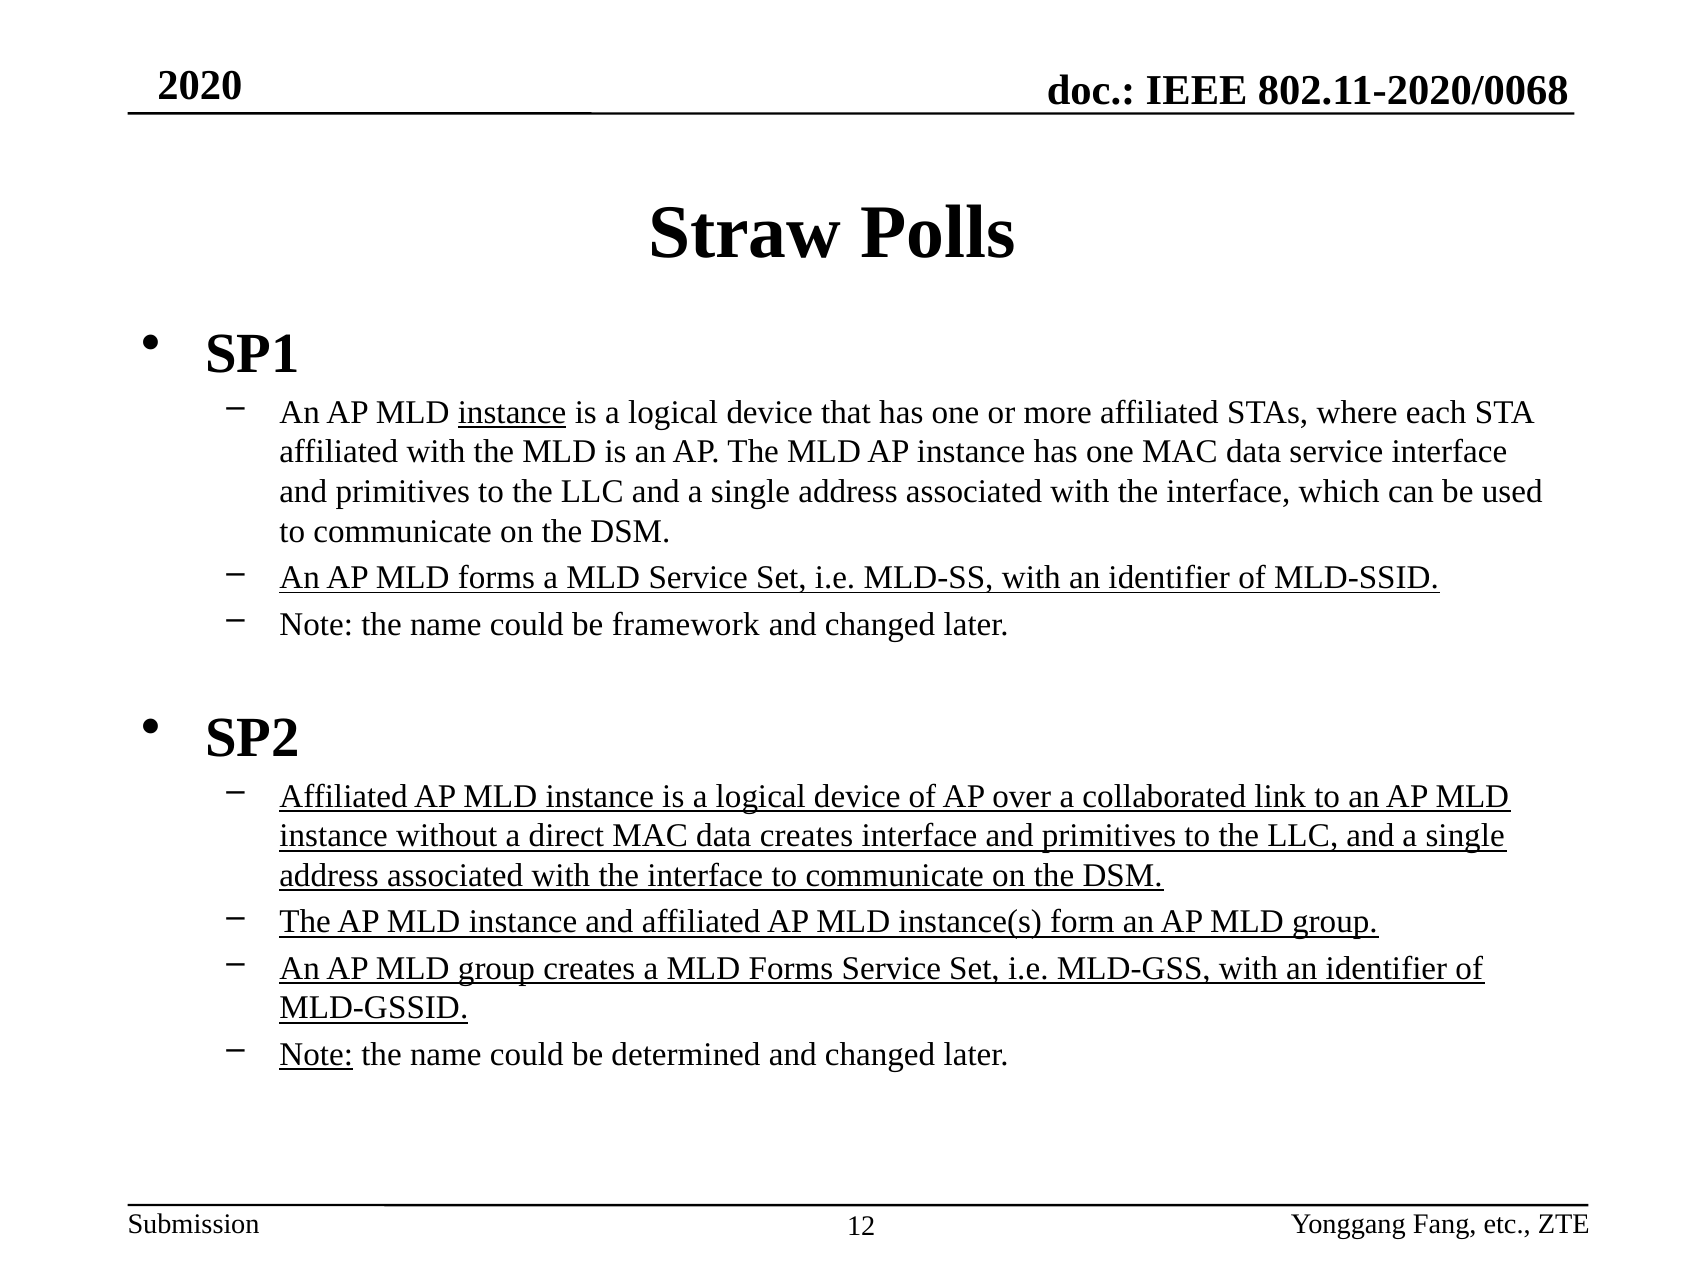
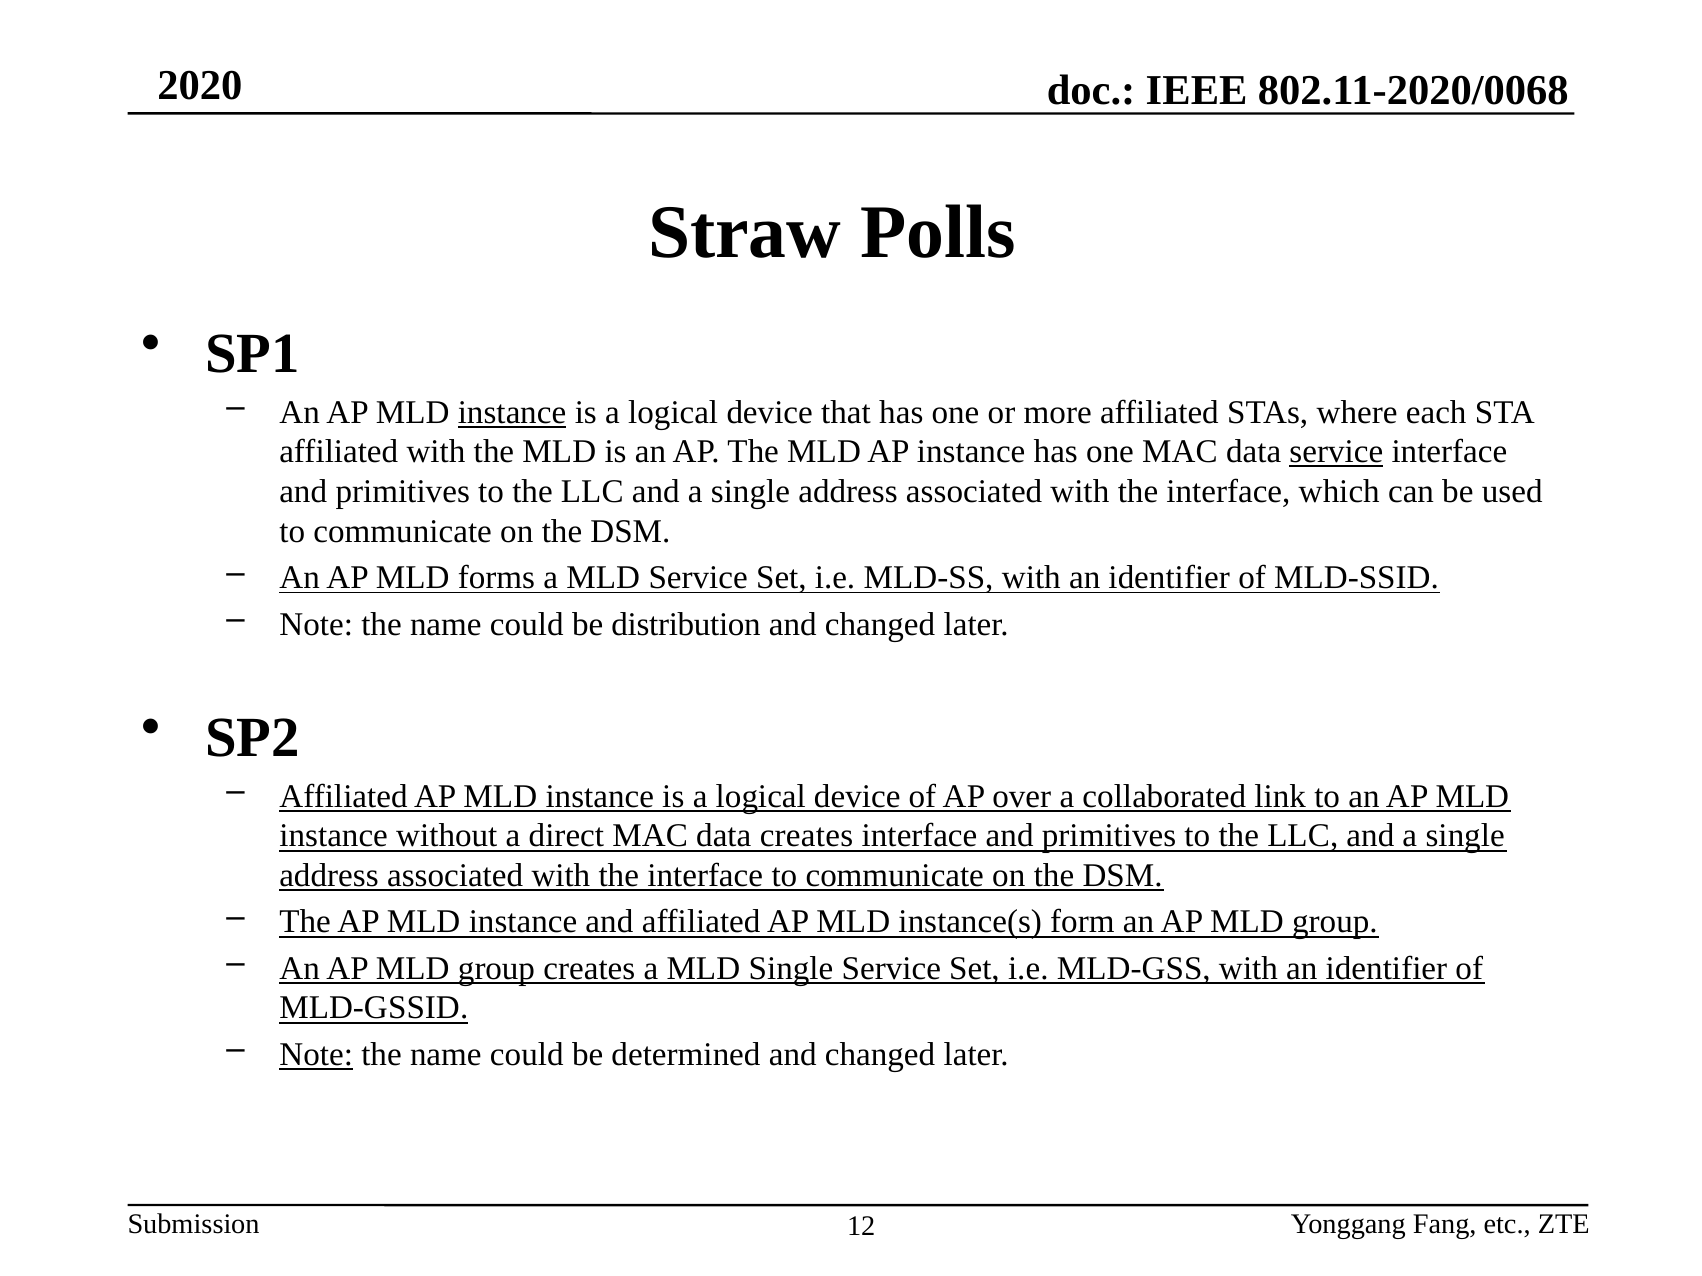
service underline: none -> present (1336, 452)
framework: framework -> distribution (686, 624)
a MLD Forms: Forms -> Single (791, 969)
